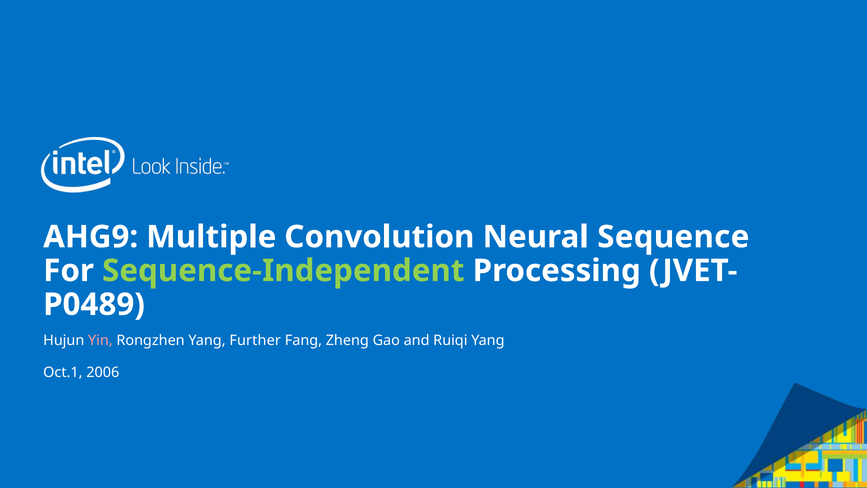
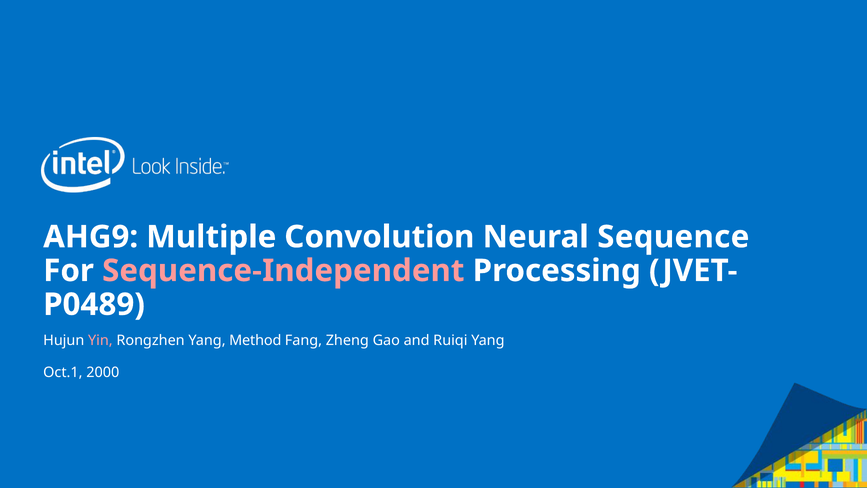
Sequence-Independent colour: light green -> pink (283, 271)
Further: Further -> Method (255, 340)
2006: 2006 -> 2000 (103, 372)
